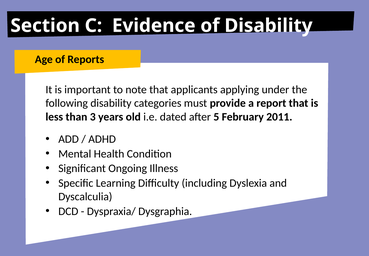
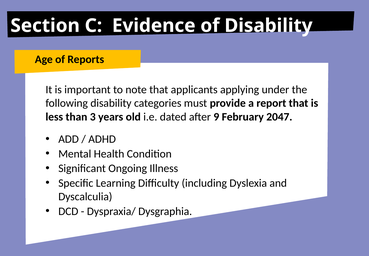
5: 5 -> 9 (216, 117)
2011: 2011 -> 2047 (279, 117)
